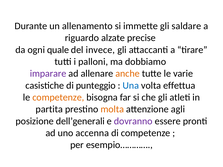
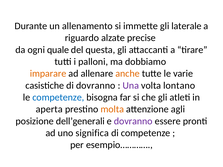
saldare: saldare -> laterale (186, 26)
invece: invece -> questa (100, 50)
imparare colour: purple -> orange (48, 74)
di punteggio: punteggio -> dovranno (96, 86)
Una colour: blue -> purple (131, 86)
effettua: effettua -> lontano (179, 86)
competenze colour: orange -> blue (58, 97)
partita: partita -> aperta (49, 109)
accenna: accenna -> significa (92, 133)
